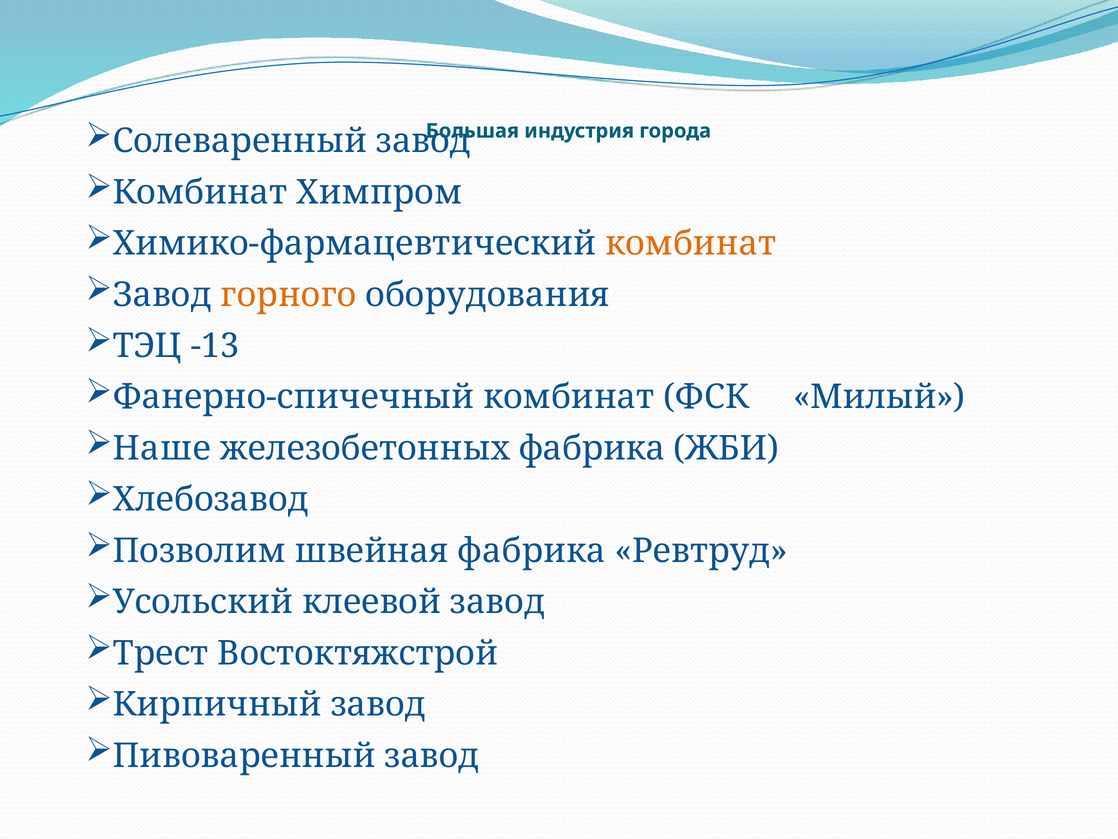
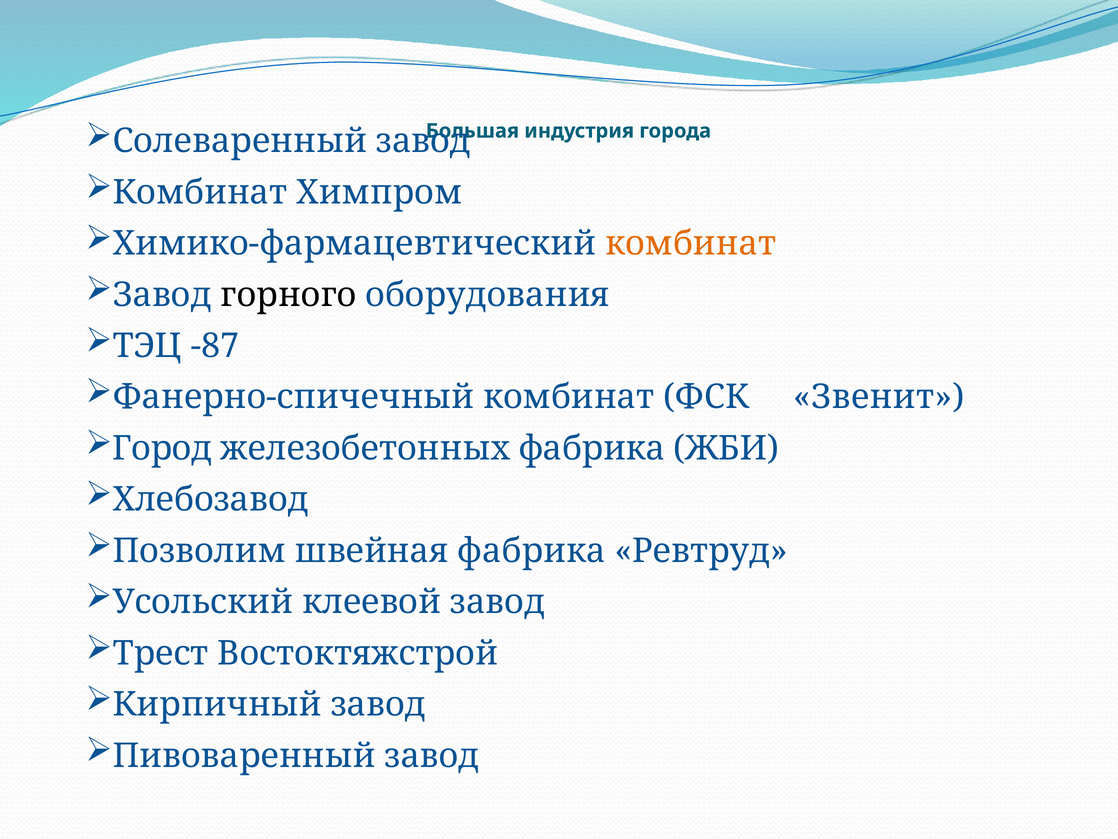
горного colour: orange -> black (289, 295)
-13: -13 -> -87 (215, 346)
Милый: Милый -> Звенит (879, 397)
Наше: Наше -> Город (162, 448)
